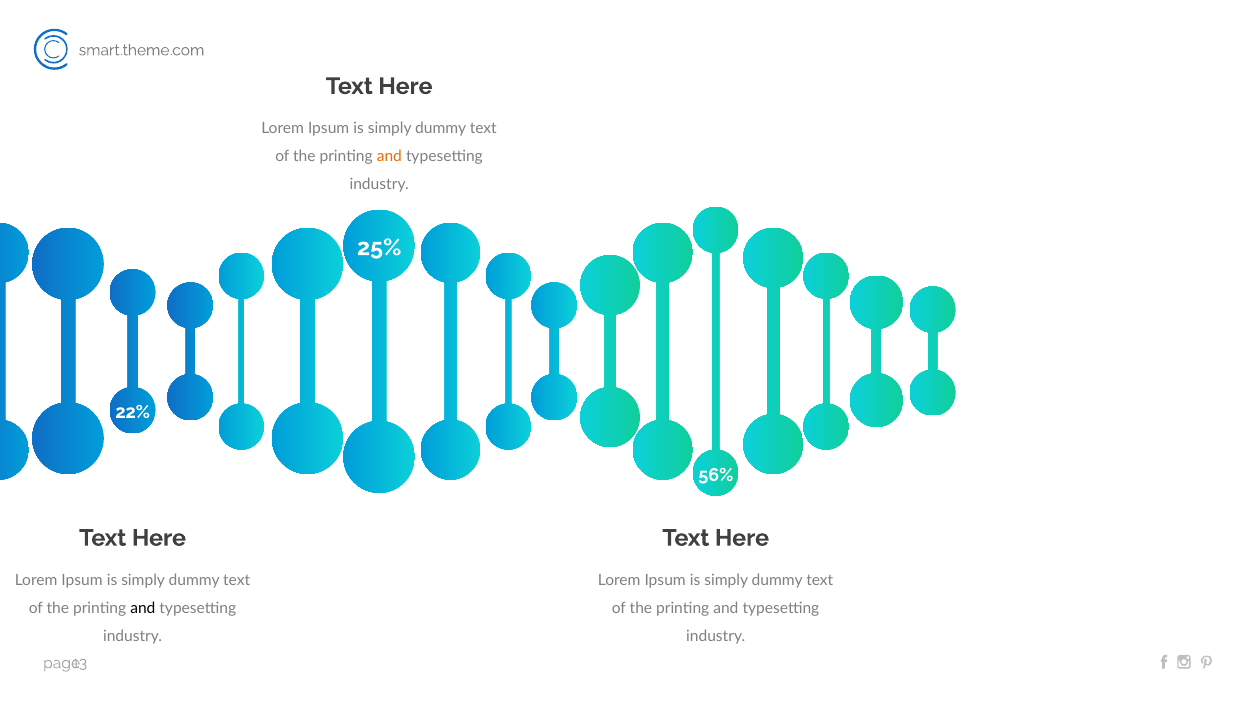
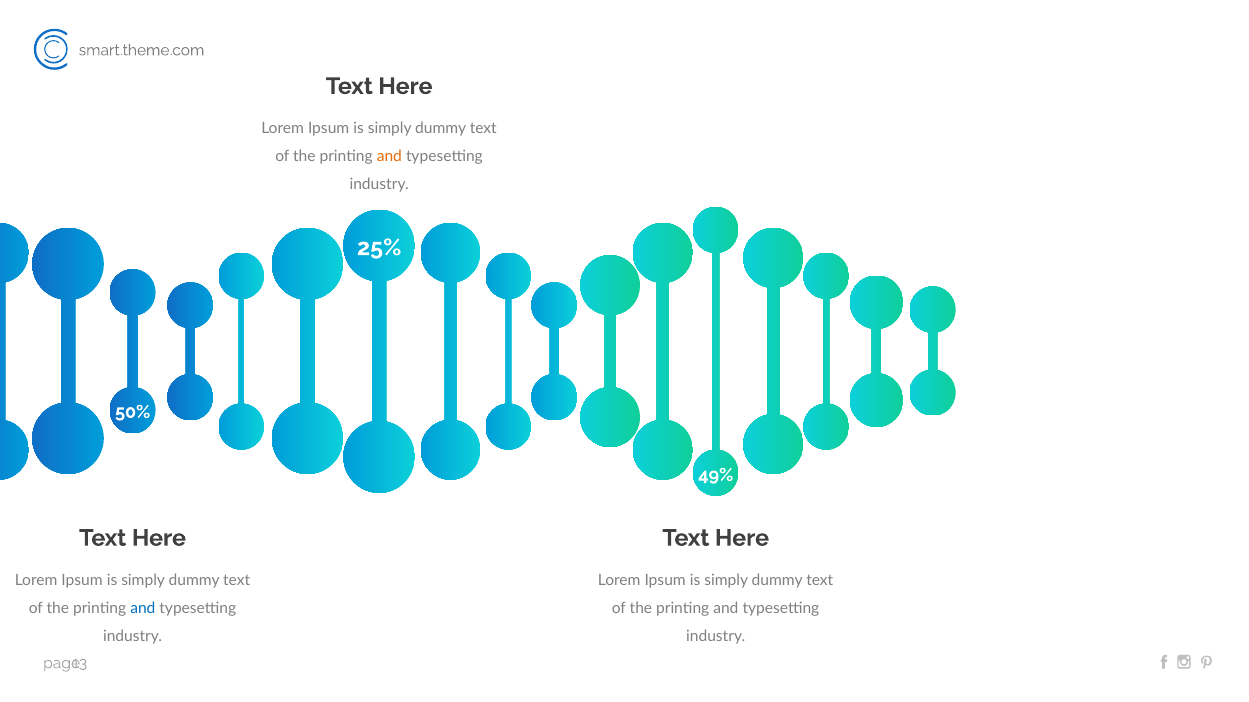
22%: 22% -> 50% (133, 412)
56%: 56% -> 49% (716, 475)
and colour: black -> blue (143, 608)
